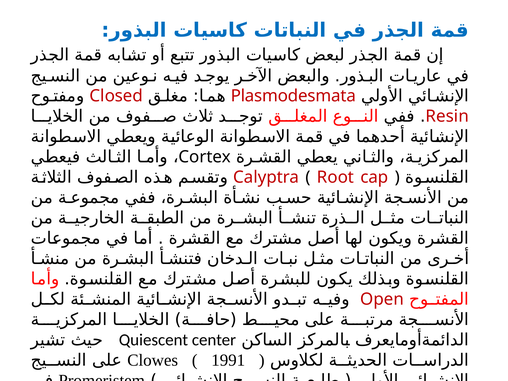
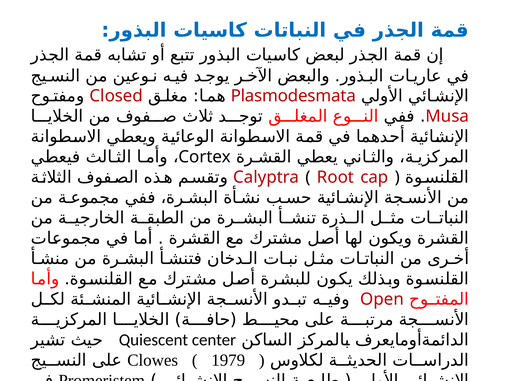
Resin: Resin -> Musa (447, 116)
1991: 1991 -> 1979 (228, 360)
